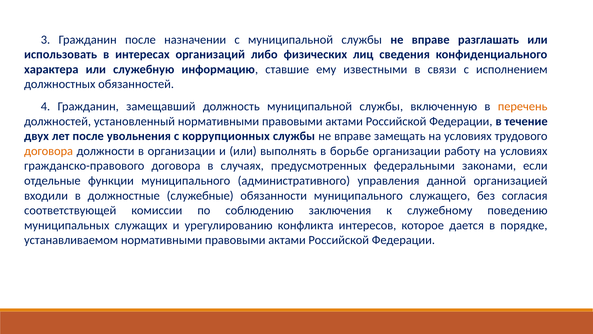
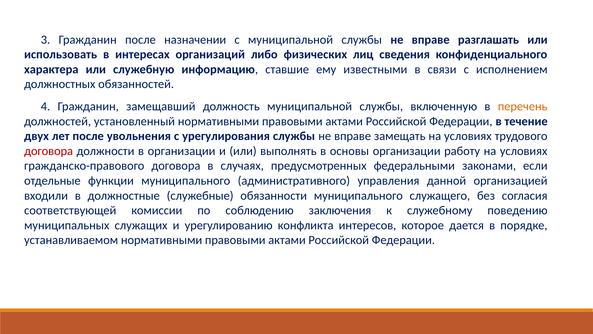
коррупционных: коррупционных -> урегулирования (226, 136)
договора colour: orange -> red (49, 151)
борьбе: борьбе -> основы (349, 151)
